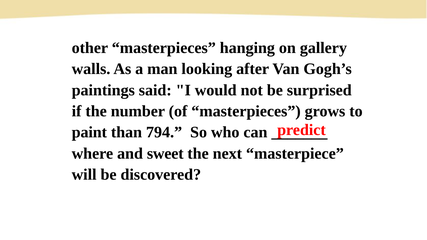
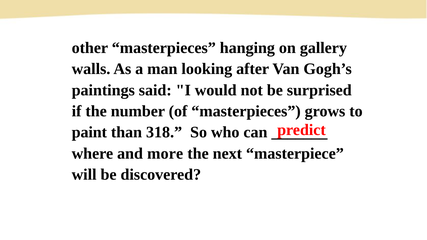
794: 794 -> 318 (164, 132)
sweet: sweet -> more (165, 154)
